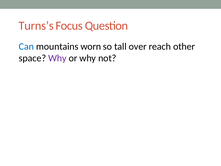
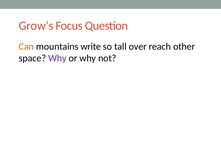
Turns’s: Turns’s -> Grow’s (36, 26)
Can colour: blue -> orange (26, 46)
worn: worn -> write (91, 46)
